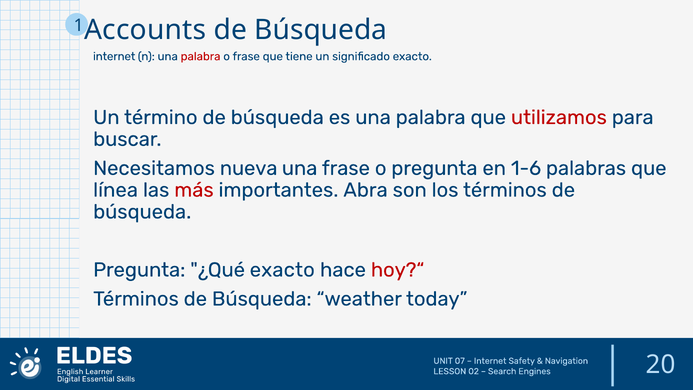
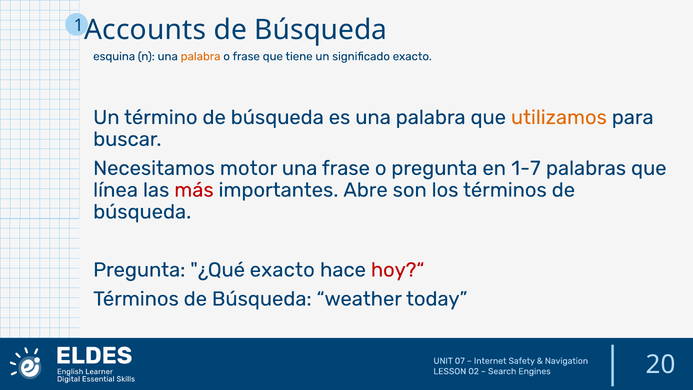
internet: internet -> esquina (114, 56)
palabra colour: red -> orange (201, 56)
utilizamos colour: red -> orange (559, 117)
nueva: nueva -> motor (249, 168)
1-6: 1-6 -> 1-7 (526, 168)
Abra: Abra -> Abre (366, 190)
